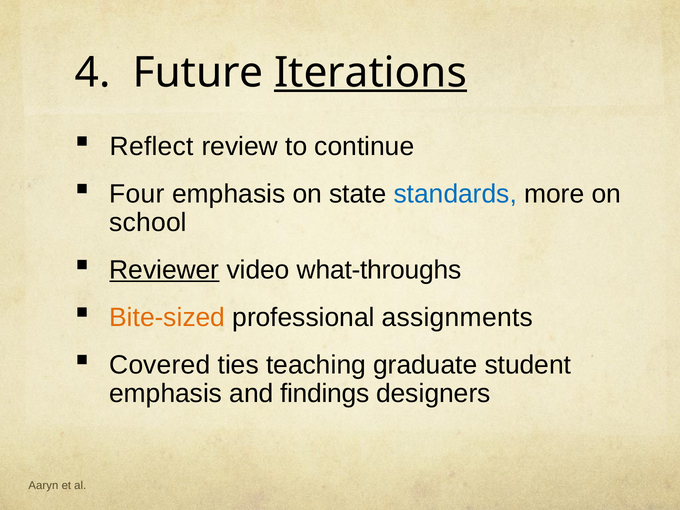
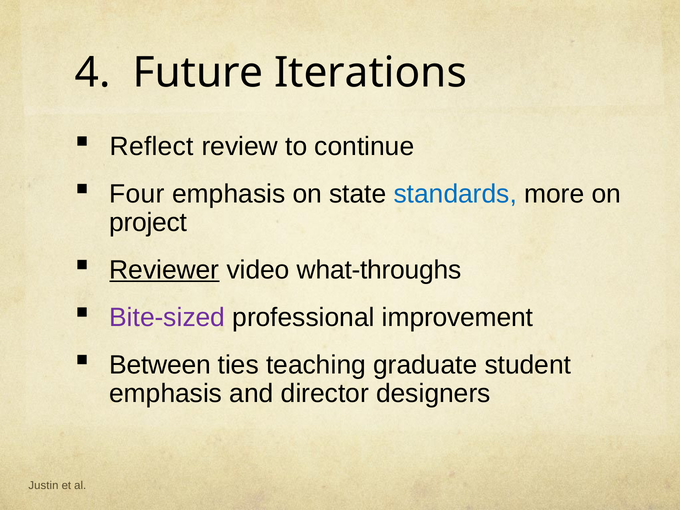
Iterations underline: present -> none (371, 73)
school: school -> project (148, 223)
Bite-sized colour: orange -> purple (167, 318)
assignments: assignments -> improvement (458, 318)
Covered: Covered -> Between (160, 365)
findings: findings -> director (325, 394)
Aaryn: Aaryn -> Justin (43, 485)
